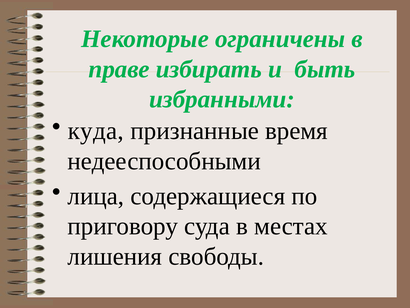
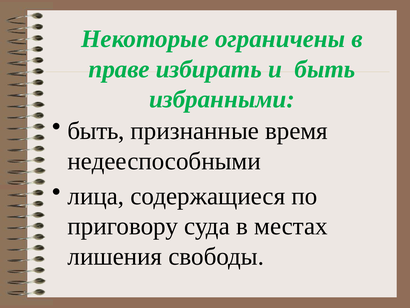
куда: куда -> быть (96, 131)
